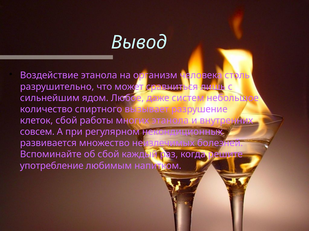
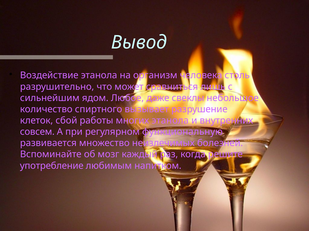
систем: систем -> свеклы (188, 98)
некондиционных: некондиционных -> функциональную (182, 132)
об сбой: сбой -> мозг (108, 155)
